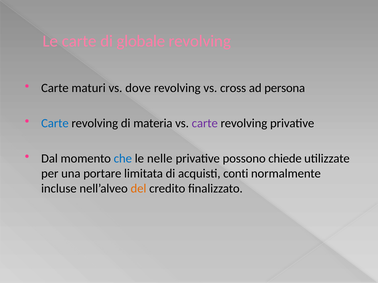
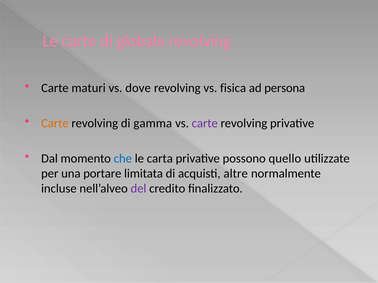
cross: cross -> fisica (233, 88)
Carte colour: blue -> orange (55, 123)
materia: materia -> gamma (153, 123)
nelle: nelle -> carta (160, 159)
chiede: chiede -> quello (285, 159)
conti: conti -> altre (236, 174)
del colour: orange -> purple (138, 189)
